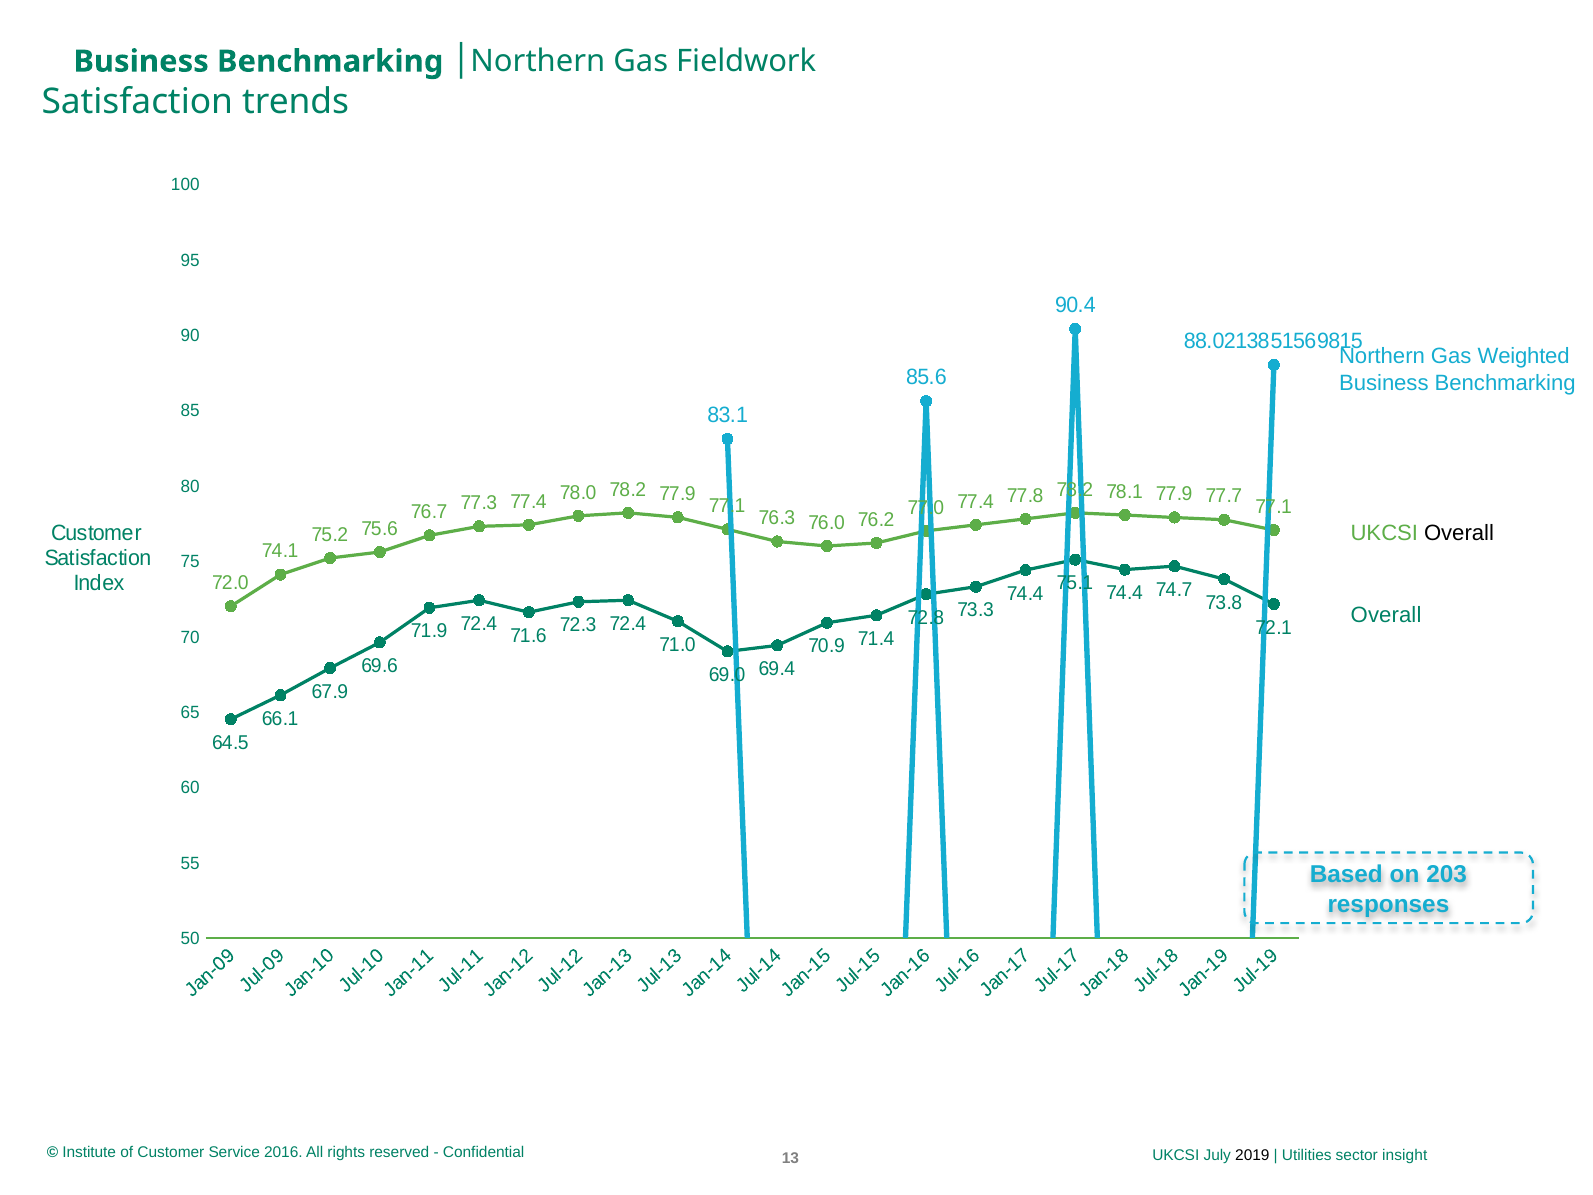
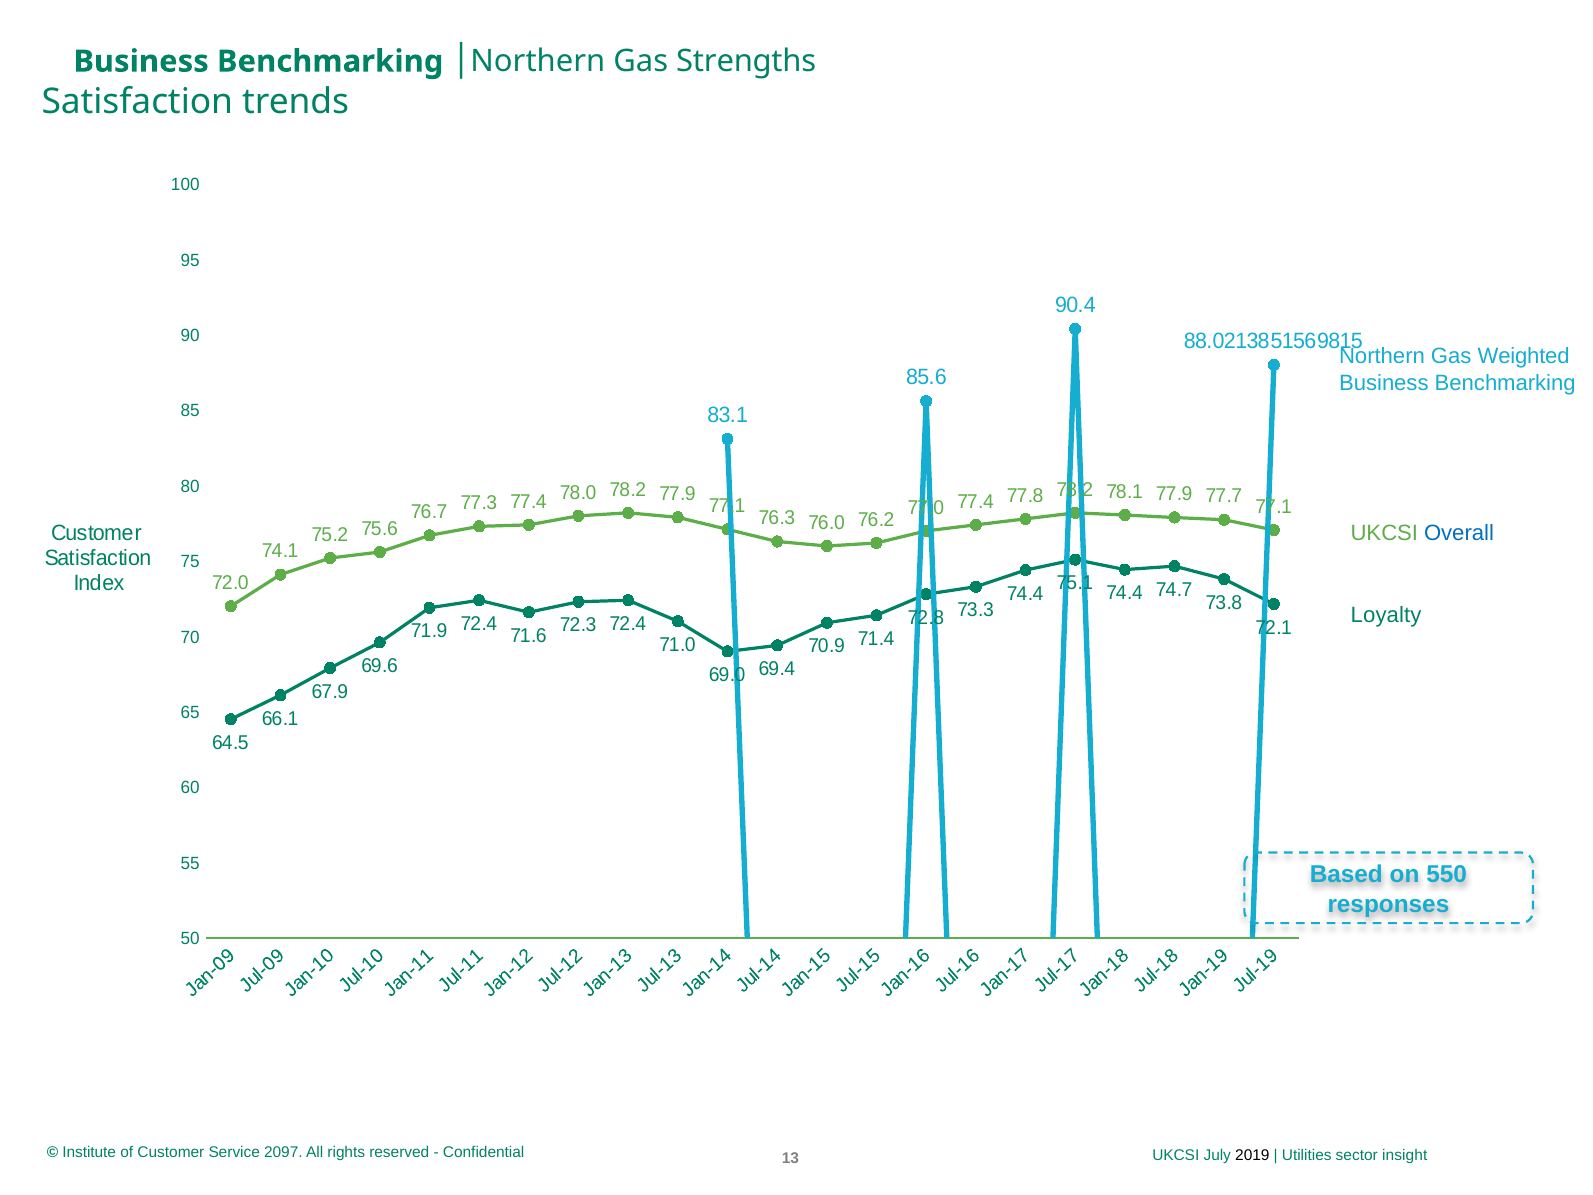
Fieldwork: Fieldwork -> Strengths (746, 61)
Overall colour: black -> blue (1459, 533)
Overall: Overall -> Loyalty (1386, 615)
203: 203 -> 550 (1447, 875)
2016: 2016 -> 2097 (283, 1152)
